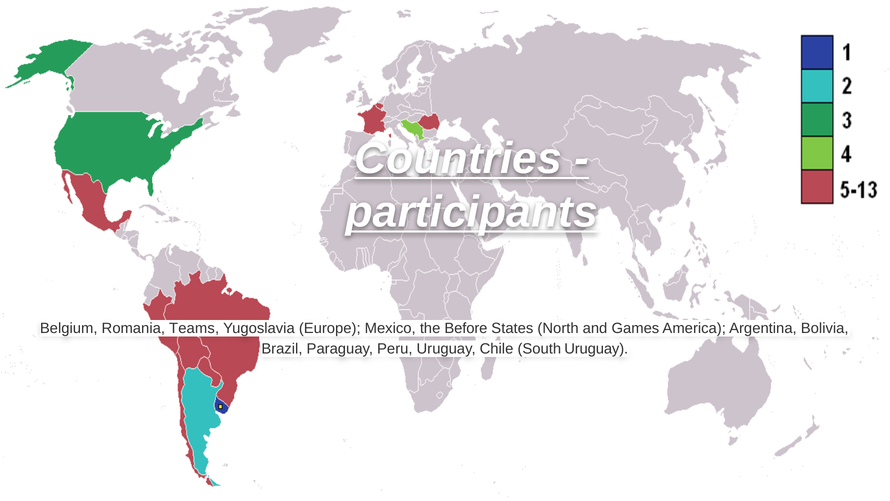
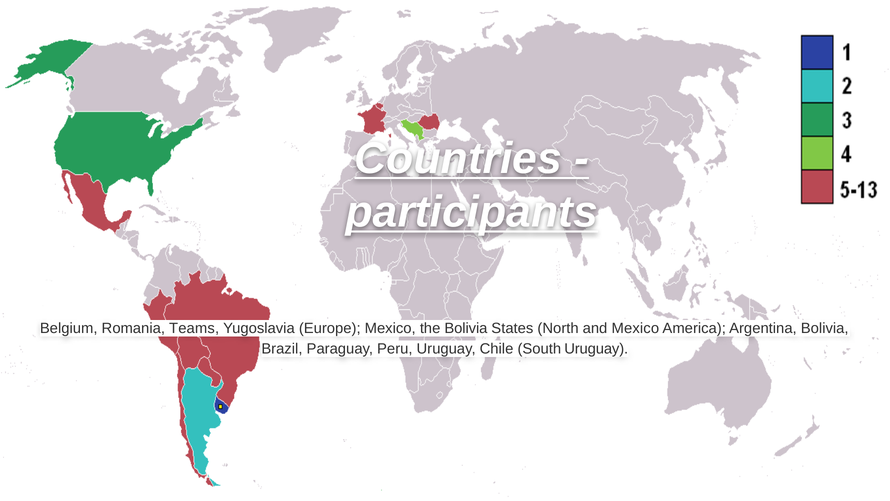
the Before: Before -> Bolivia (466, 328)
and Games: Games -> Mexico (635, 328)
